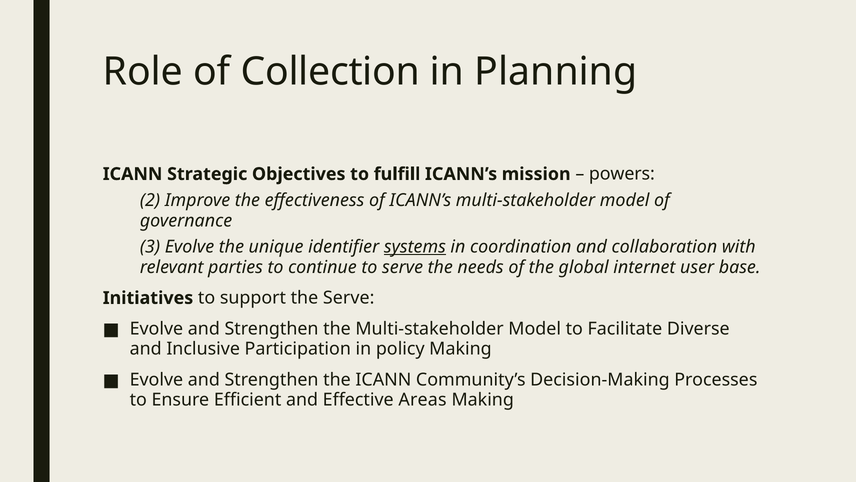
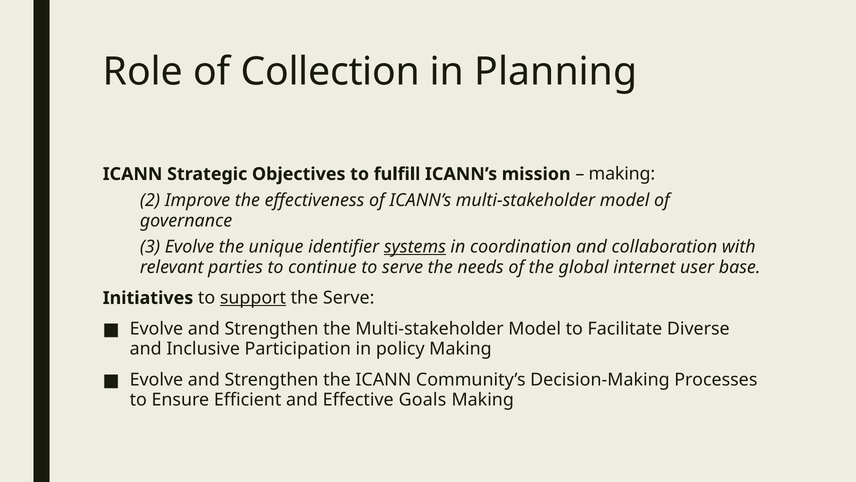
powers: powers -> making (622, 174)
support underline: none -> present (253, 298)
Areas: Areas -> Goals (422, 400)
